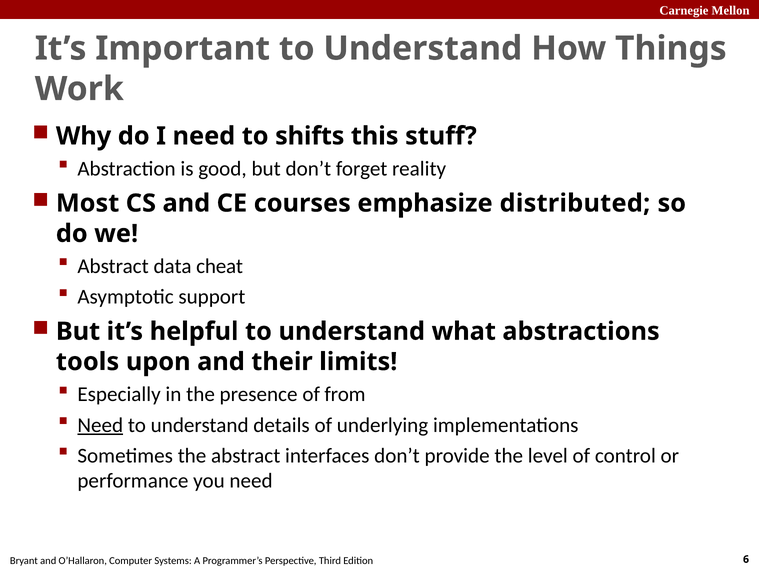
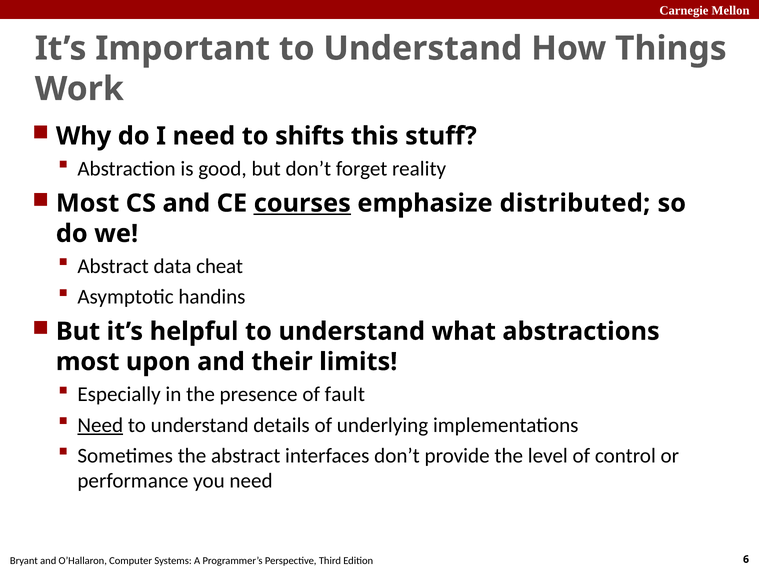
courses underline: none -> present (302, 203)
support: support -> handins (212, 297)
tools: tools -> most (88, 362)
from: from -> fault (345, 395)
